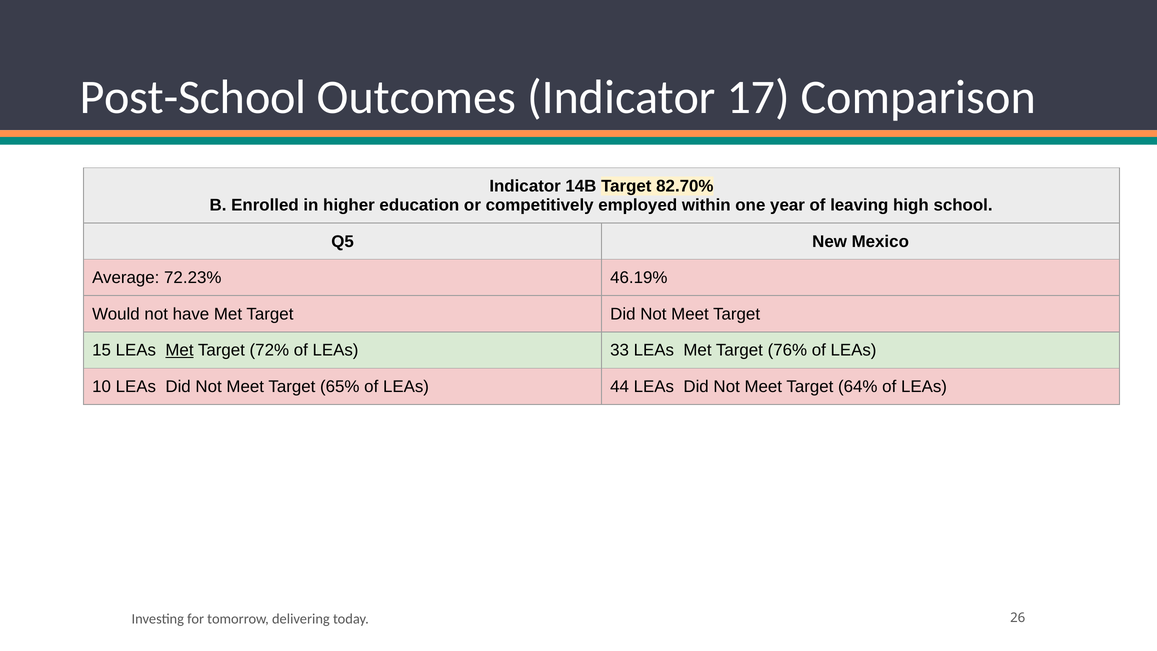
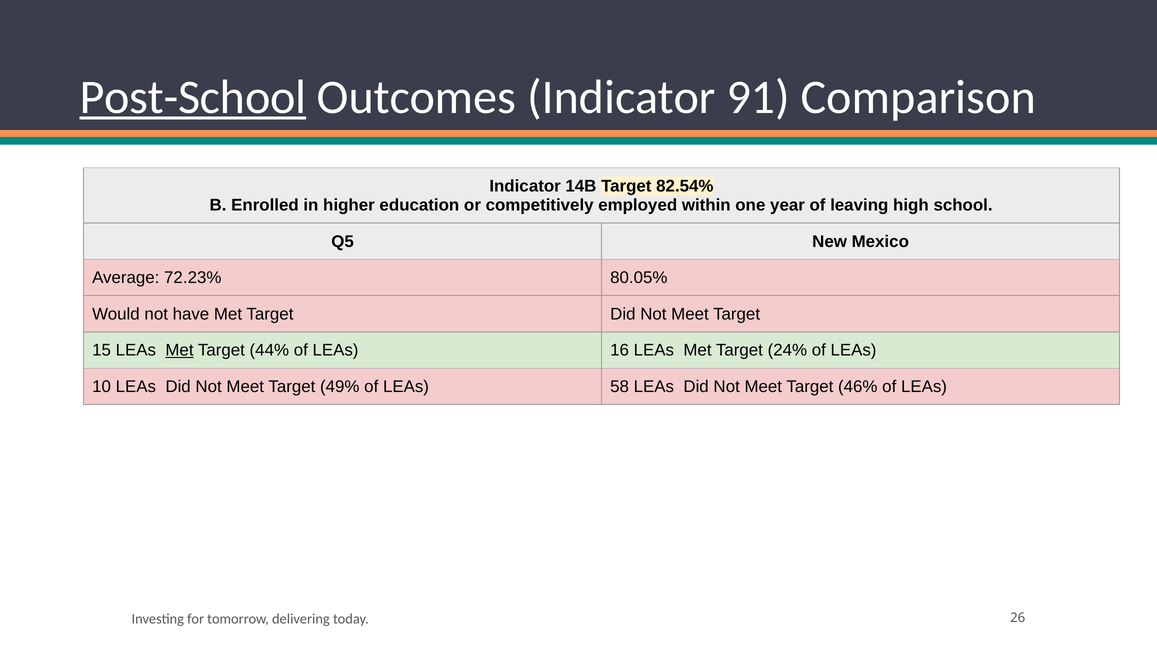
Post-School underline: none -> present (193, 97)
17: 17 -> 91 (758, 97)
82.70%: 82.70% -> 82.54% (685, 186)
46.19%: 46.19% -> 80.05% (639, 278)
72%: 72% -> 44% (269, 350)
33: 33 -> 16 (620, 350)
76%: 76% -> 24% (787, 350)
65%: 65% -> 49% (340, 386)
44: 44 -> 58 (620, 386)
64%: 64% -> 46% (858, 386)
